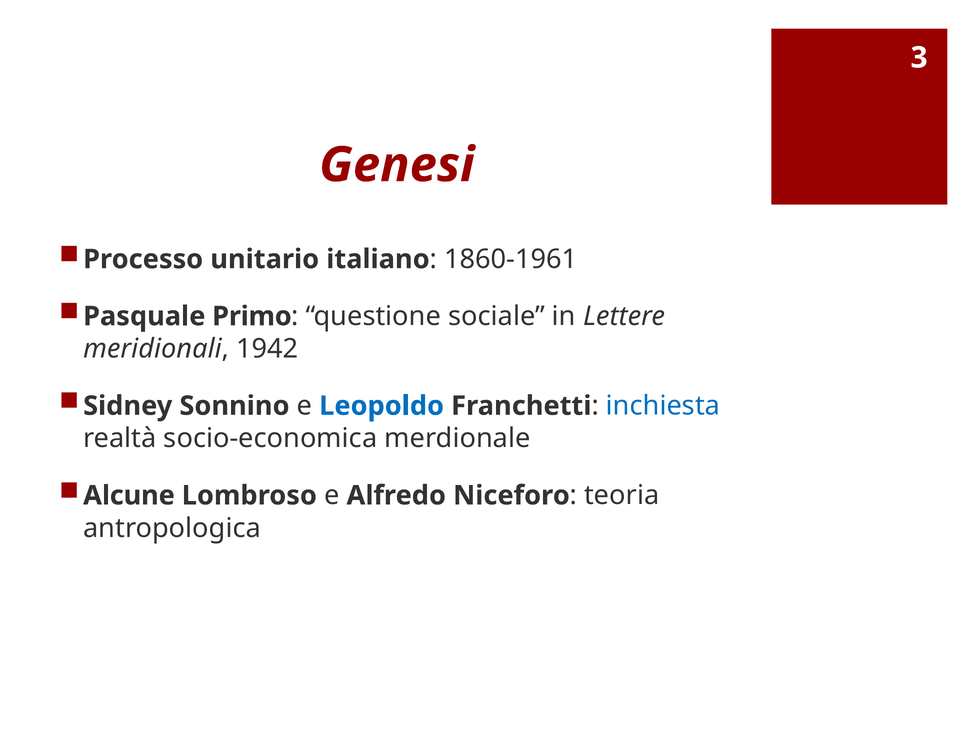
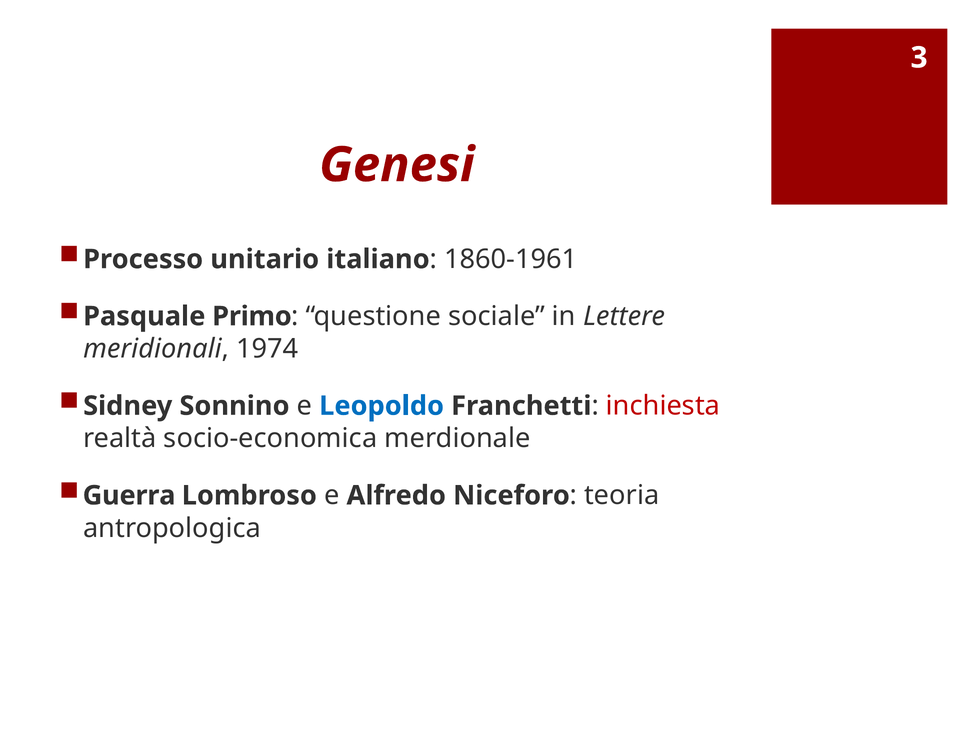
1942: 1942 -> 1974 (267, 349)
inchiesta colour: blue -> red (663, 406)
Alcune: Alcune -> Guerra (129, 496)
